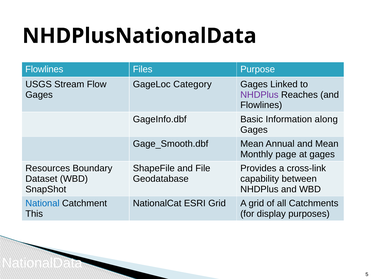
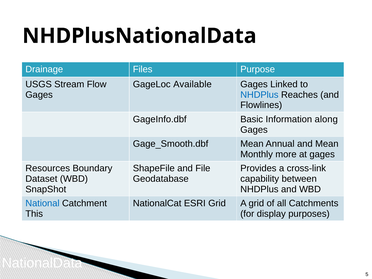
Flowlines: Flowlines -> Drainage (44, 69)
Category: Category -> Available (192, 84)
NHDPlus colour: purple -> blue (259, 95)
page: page -> more (286, 154)
